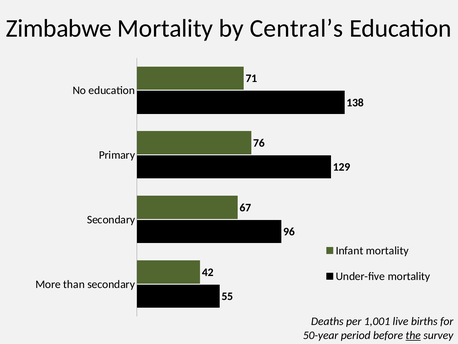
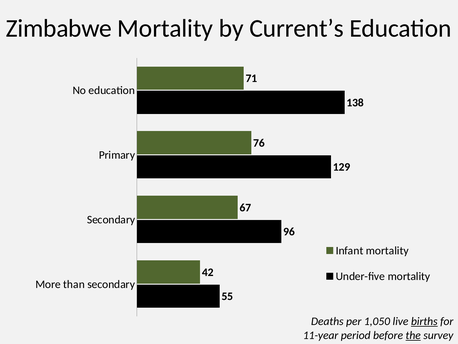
Central’s: Central’s -> Current’s (297, 28)
1,001: 1,001 -> 1,050 (377, 321)
births underline: none -> present (424, 321)
50-year: 50-year -> 11-year (321, 335)
